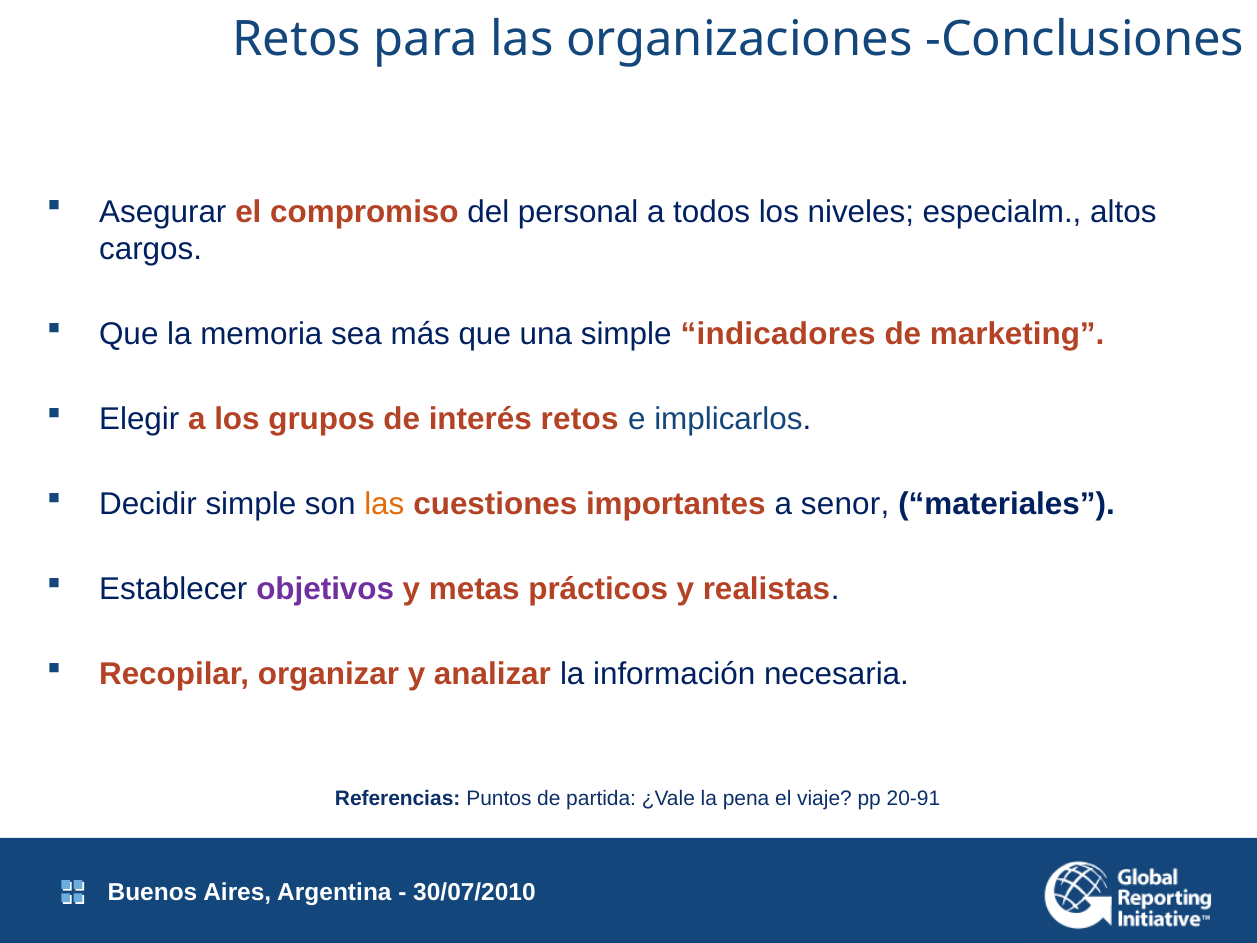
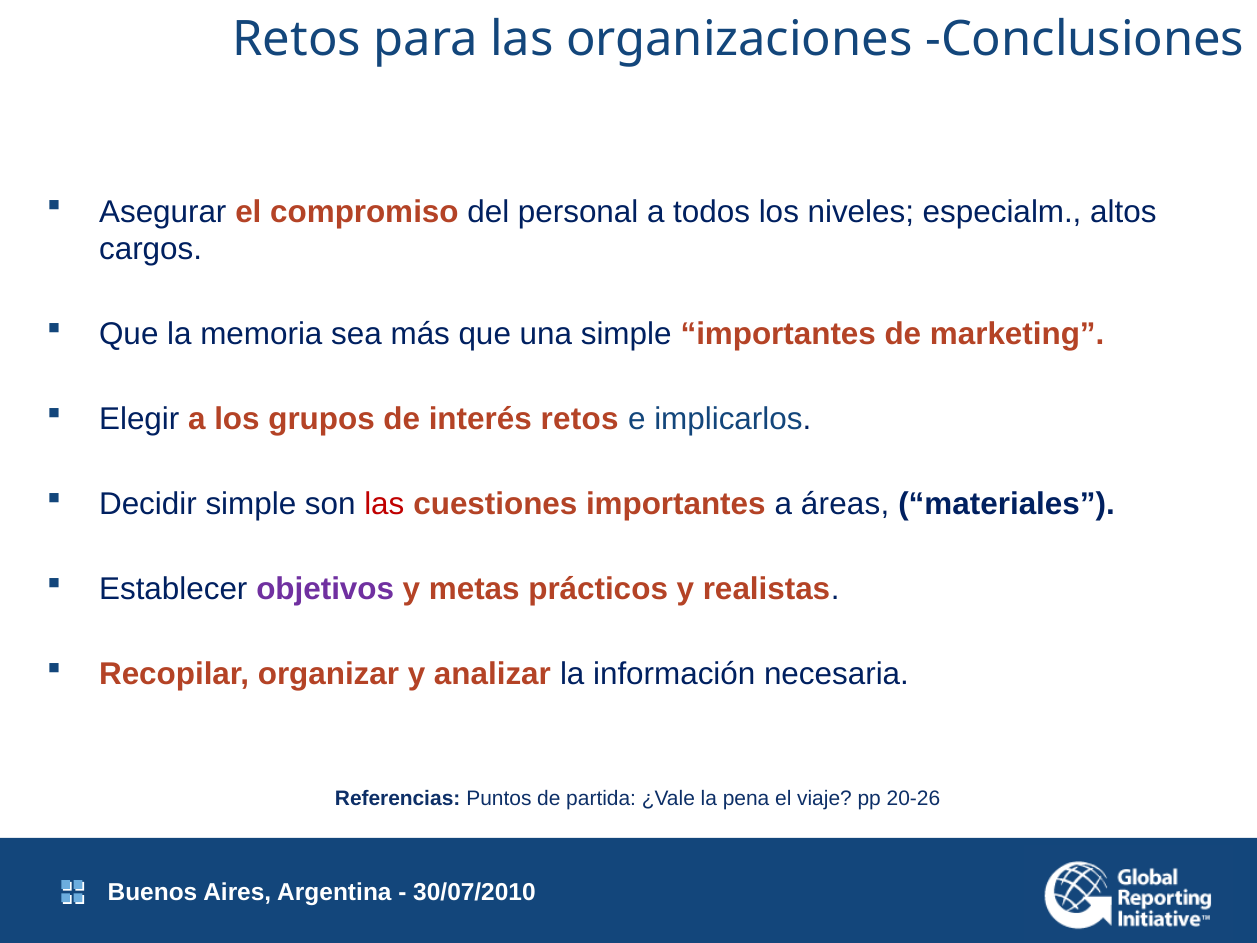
simple indicadores: indicadores -> importantes (778, 334)
las colour: orange -> red (384, 504)
senor: senor -> áreas (845, 504)
20-91: 20-91 -> 20-26 (913, 798)
